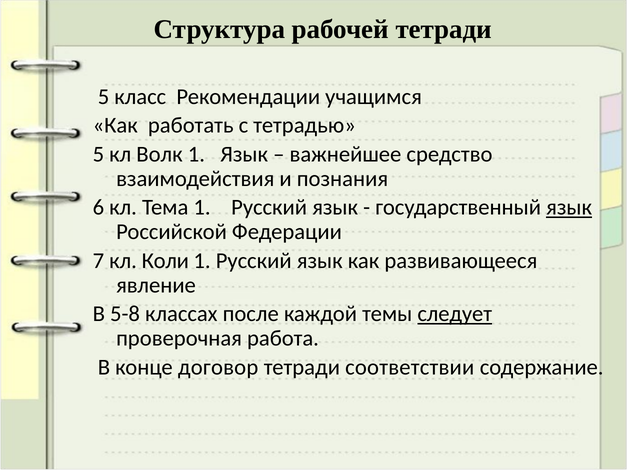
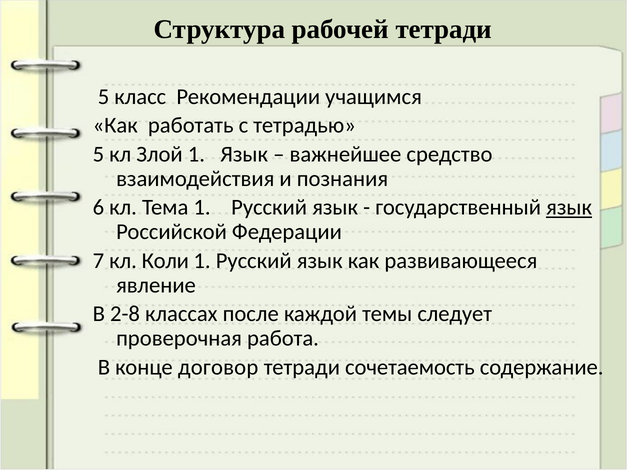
Волк: Волк -> Злой (160, 154)
5-8: 5-8 -> 2-8 (125, 314)
следует underline: present -> none (455, 314)
соответствии: соответствии -> сочетаемость (410, 367)
